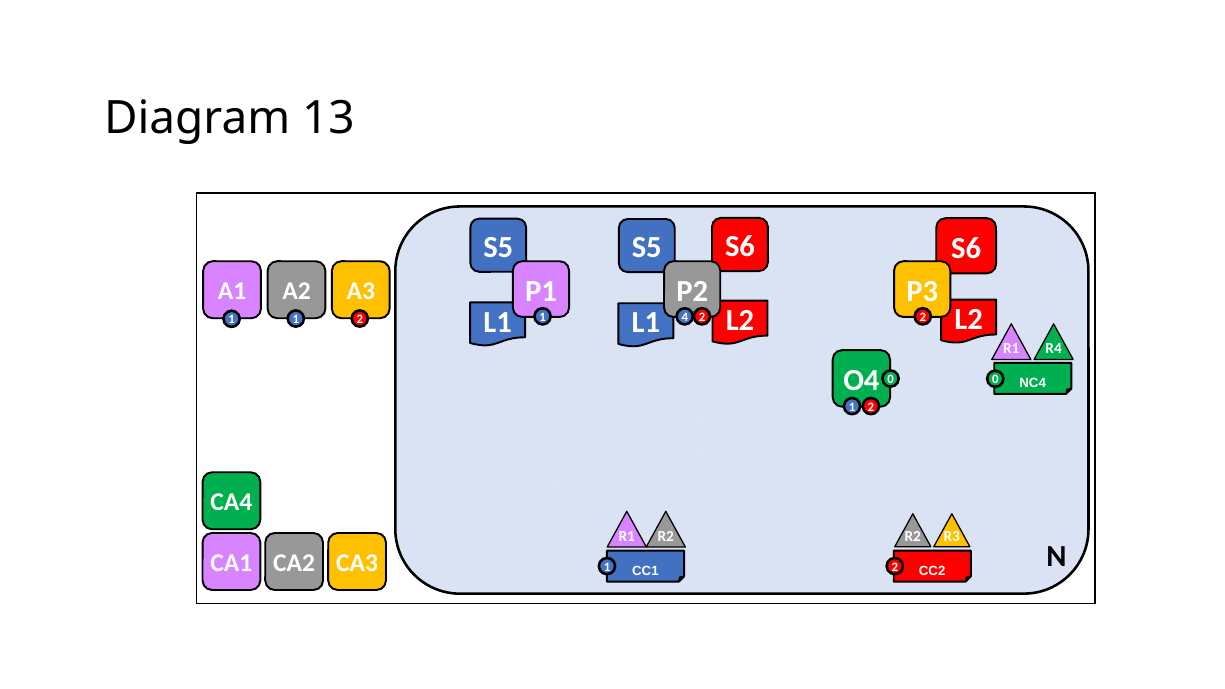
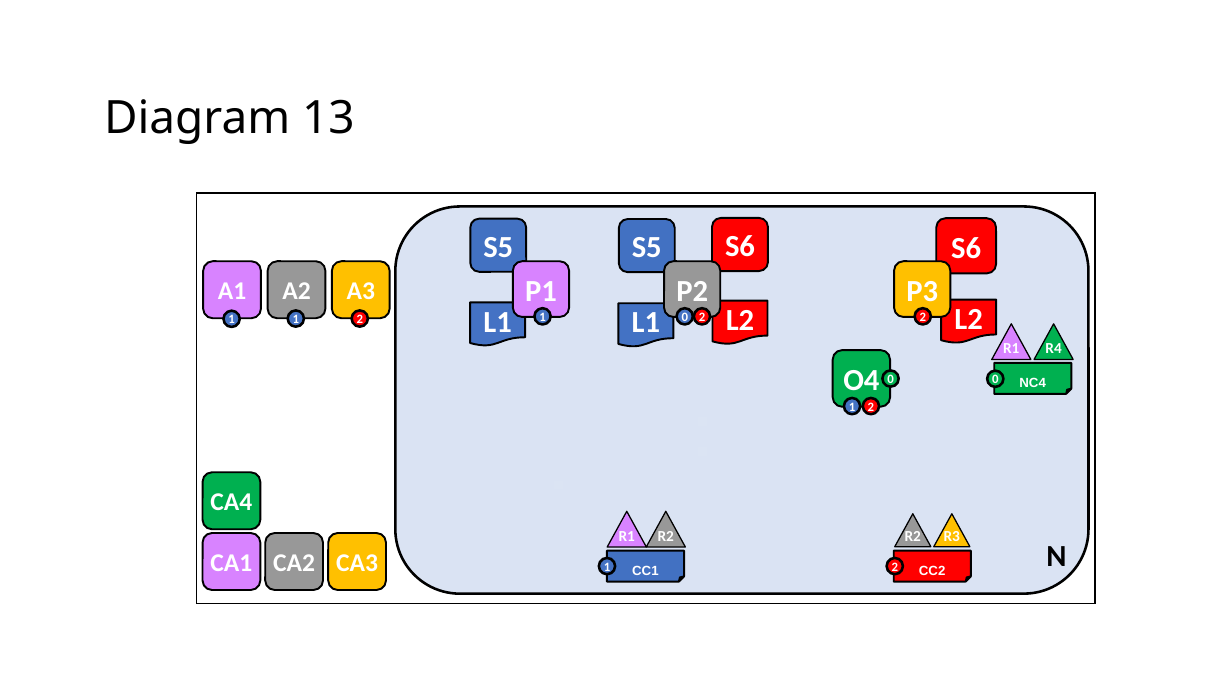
1 4: 4 -> 0 (685, 317)
